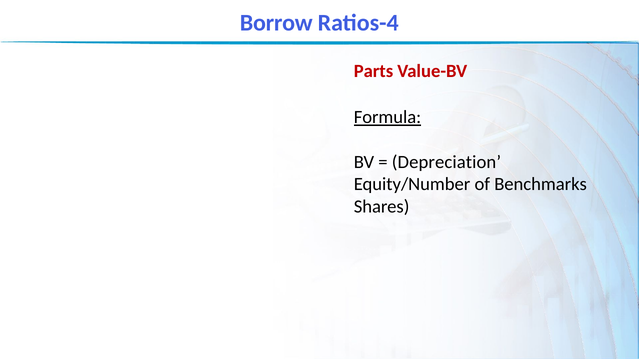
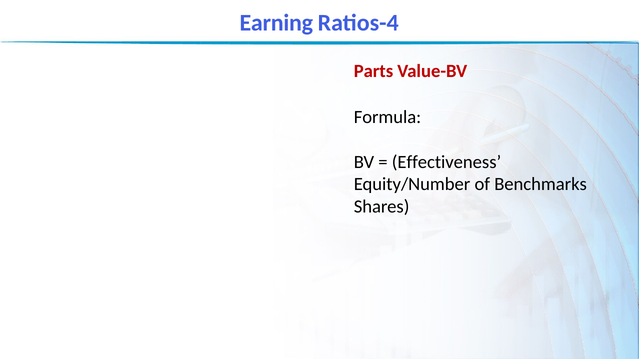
Borrow: Borrow -> Earning (276, 23)
Formula underline: present -> none (387, 117)
Depreciation: Depreciation -> Effectiveness (446, 162)
